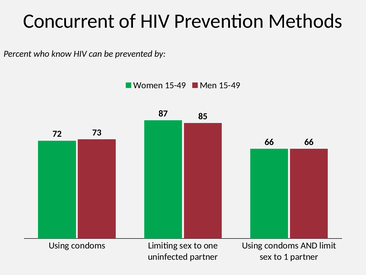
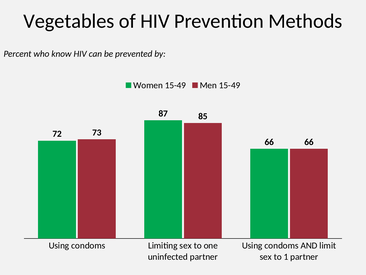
Concurrent: Concurrent -> Vegetables (69, 21)
